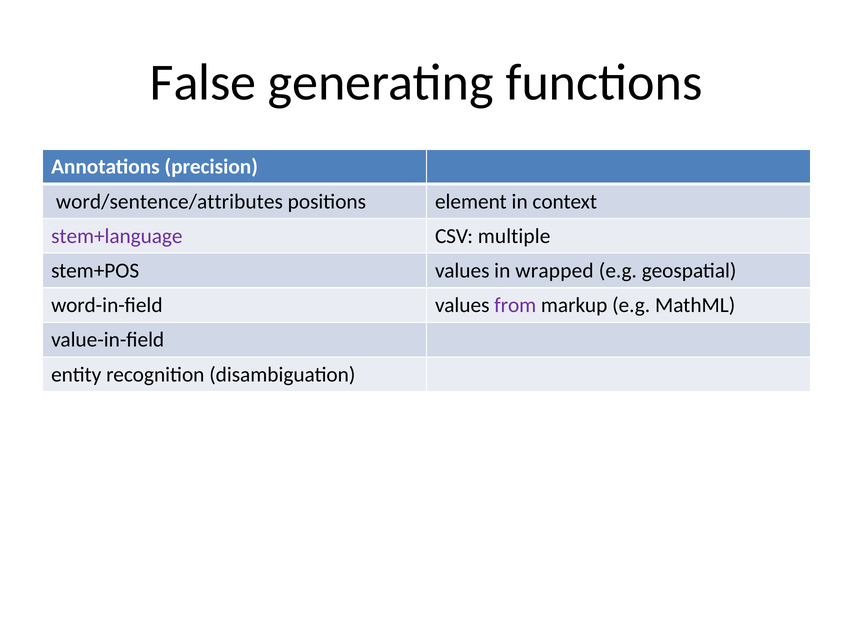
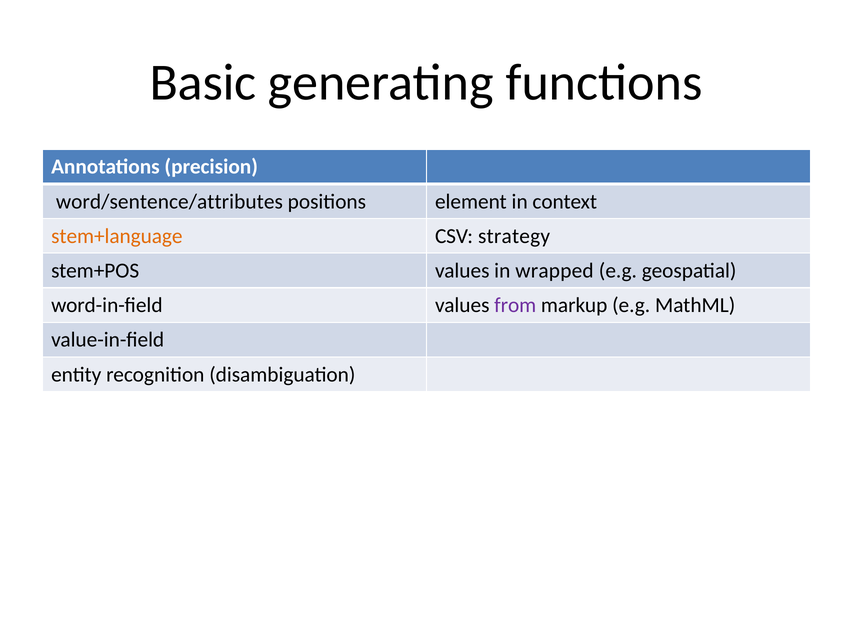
False: False -> Basic (203, 83)
stem+language colour: purple -> orange (117, 236)
multiple: multiple -> strategy (514, 236)
